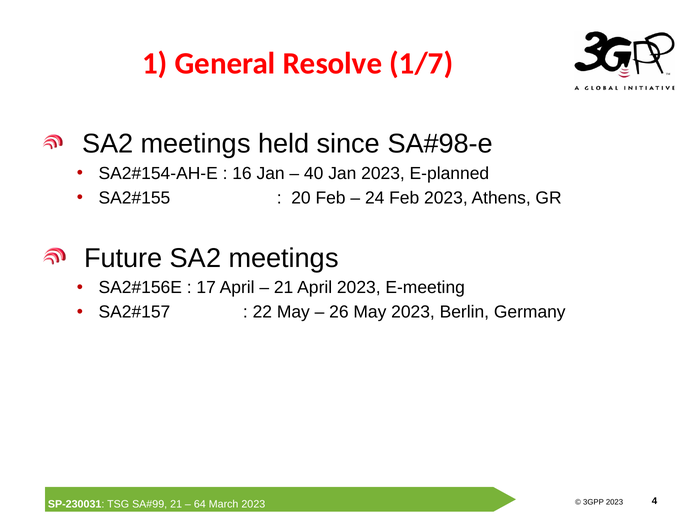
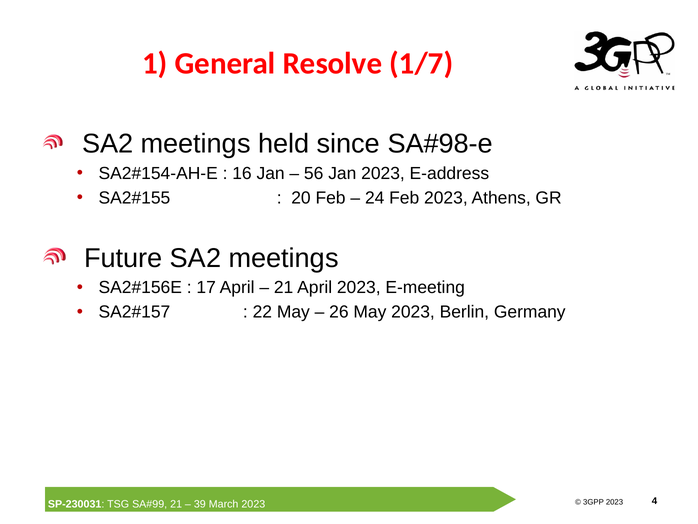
40: 40 -> 56 (314, 173)
E-planned: E-planned -> E-address (449, 173)
64: 64 -> 39 (200, 504)
